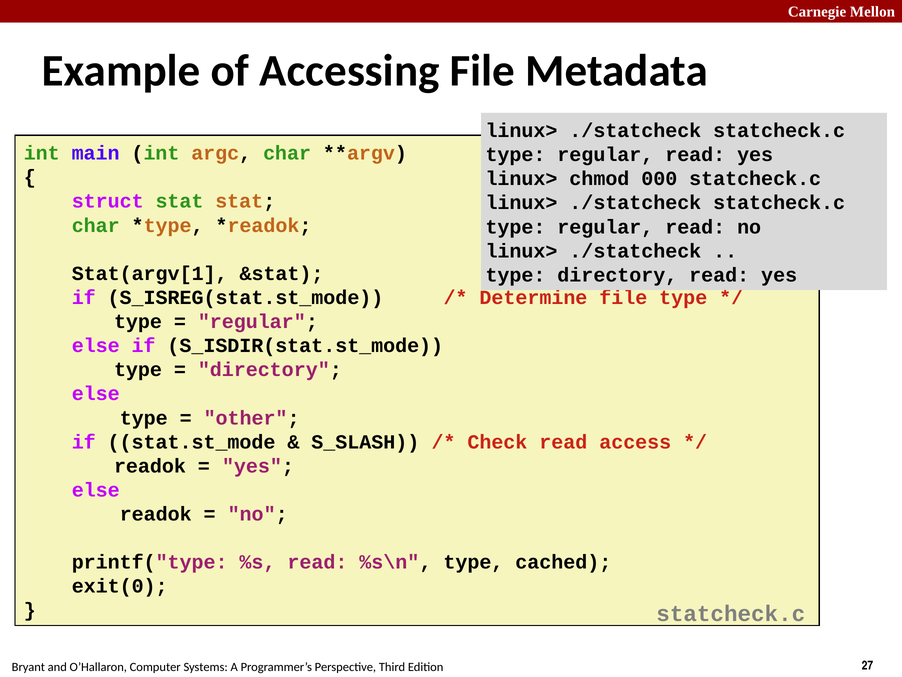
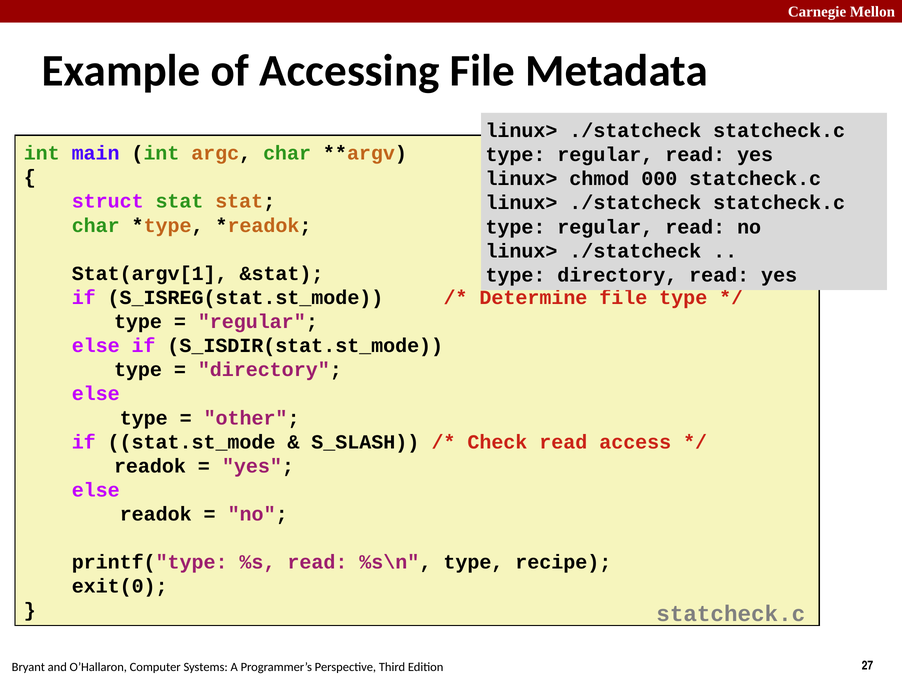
cached: cached -> recipe (563, 562)
